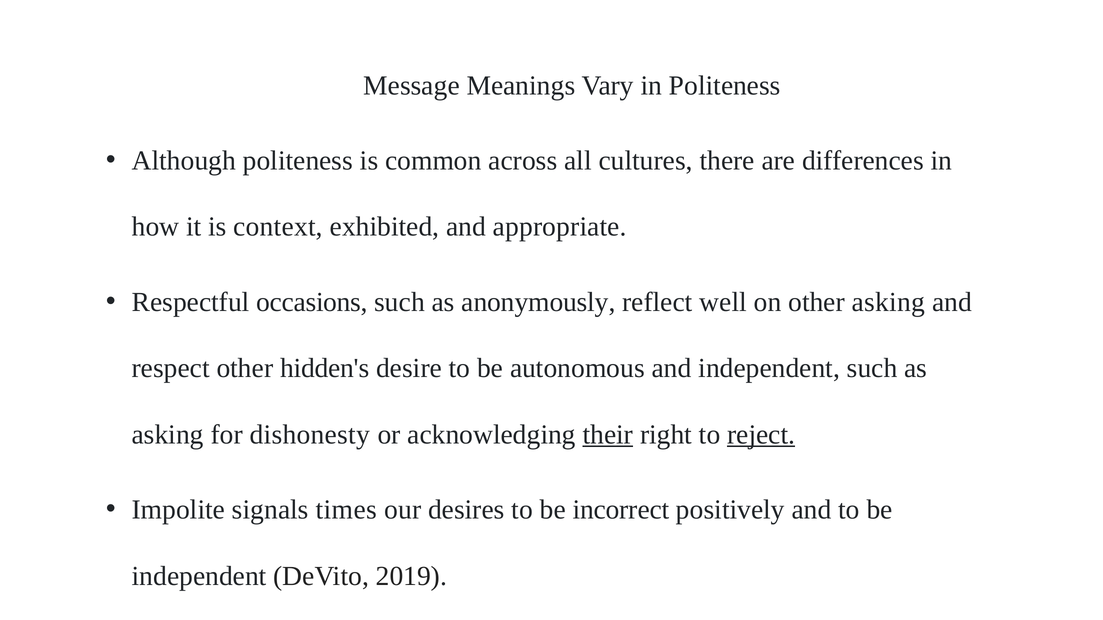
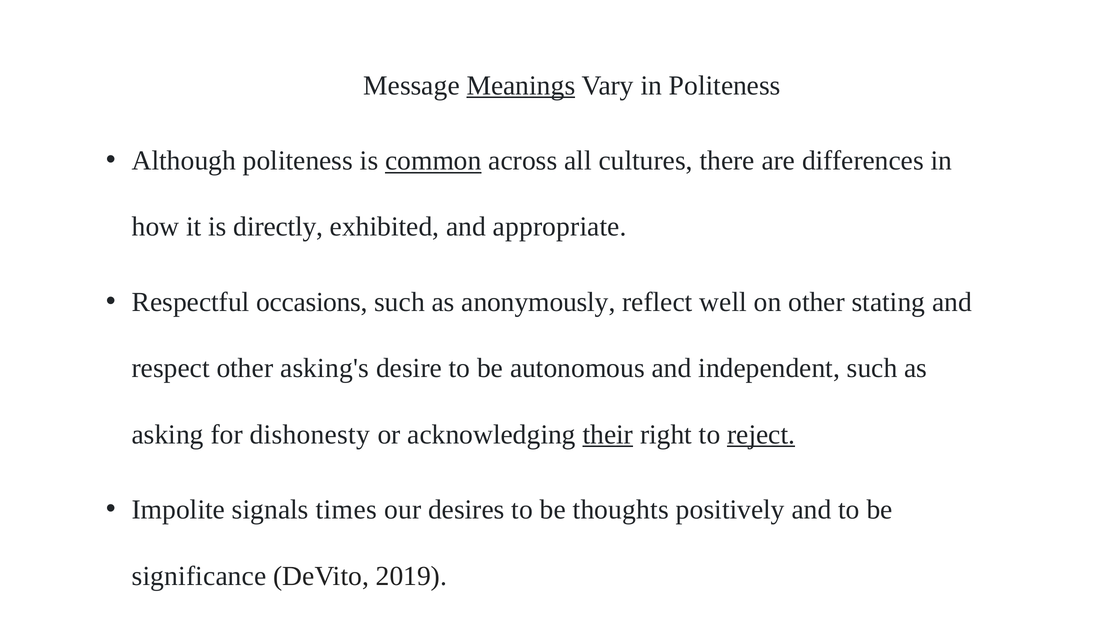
Meanings underline: none -> present (521, 86)
common underline: none -> present (433, 161)
context: context -> directly (278, 227)
other asking: asking -> stating (888, 302)
hidden's: hidden's -> asking's (325, 369)
incorrect: incorrect -> thoughts (621, 510)
independent: independent -> significance (199, 576)
